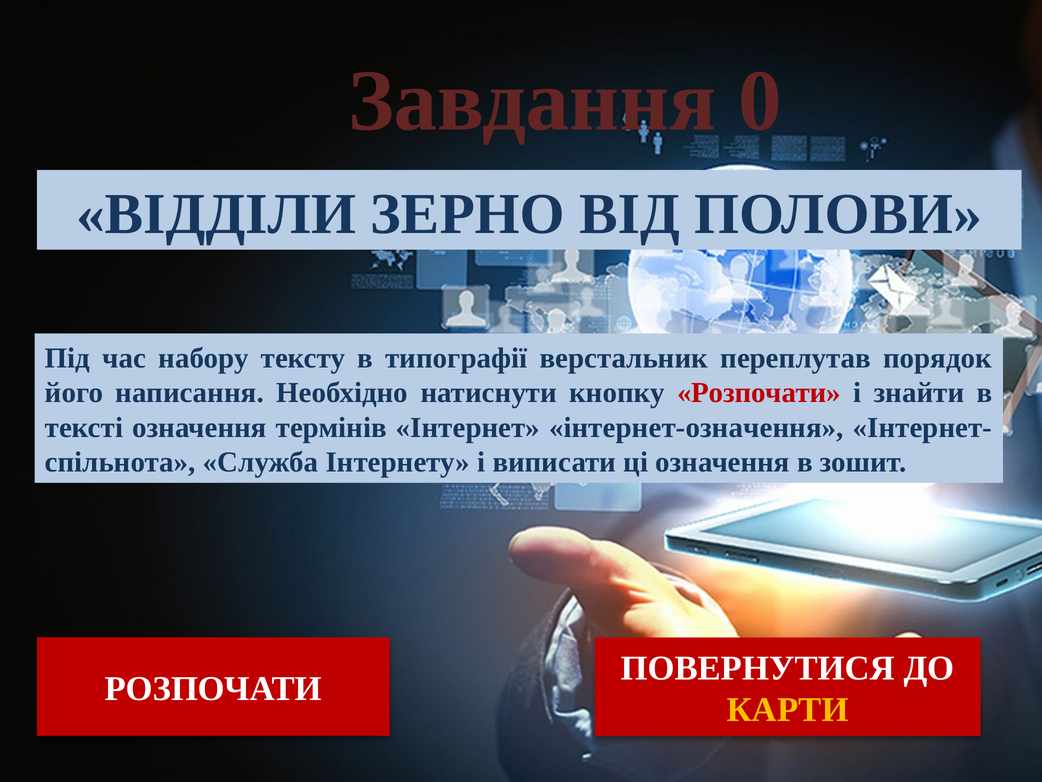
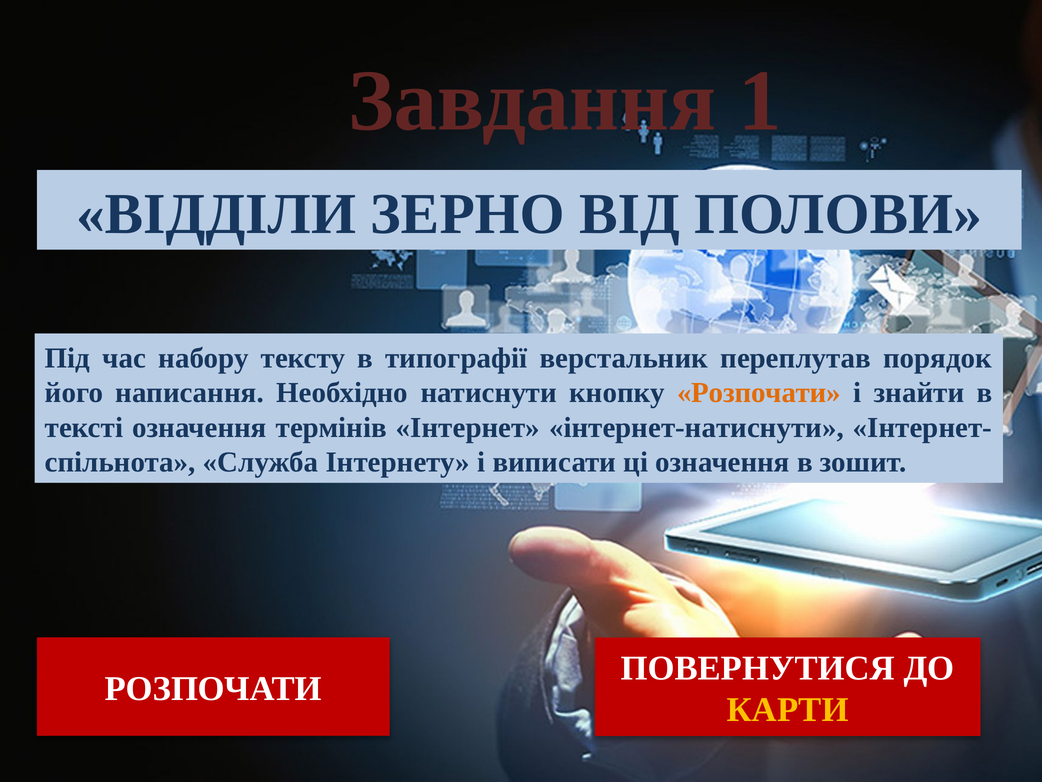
0: 0 -> 1 (760, 101)
Розпочати colour: red -> orange (759, 393)
інтернет-означення: інтернет-означення -> інтернет-натиснути (696, 427)
